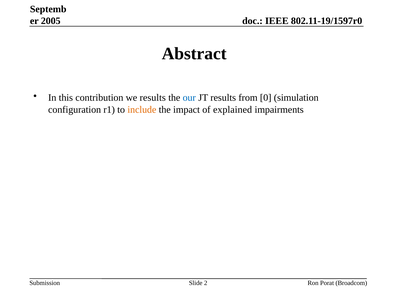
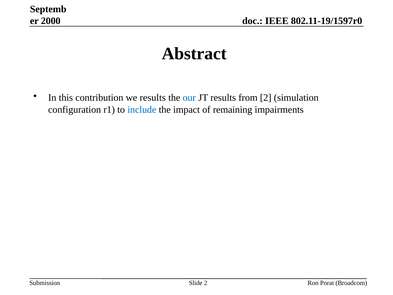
2005: 2005 -> 2000 (51, 21)
from 0: 0 -> 2 (266, 98)
include colour: orange -> blue (142, 109)
explained: explained -> remaining (233, 109)
